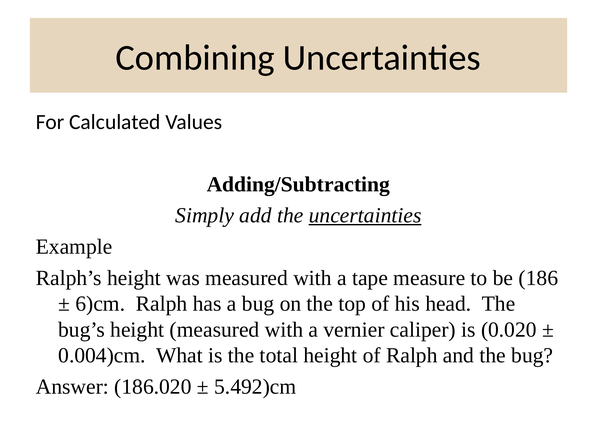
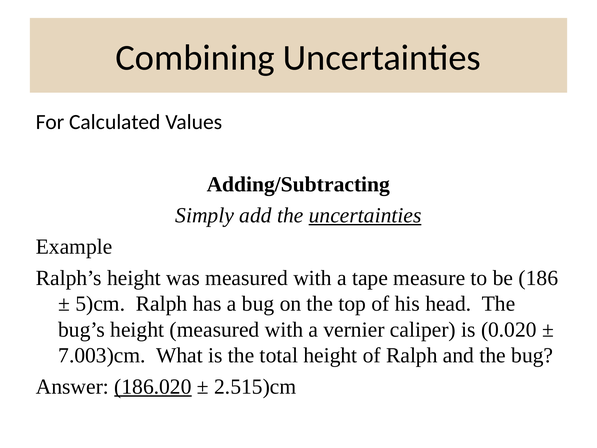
6)cm: 6)cm -> 5)cm (100, 304)
0.004)cm: 0.004)cm -> 7.003)cm (102, 355)
186.020 underline: none -> present (153, 386)
5.492)cm: 5.492)cm -> 2.515)cm (255, 386)
